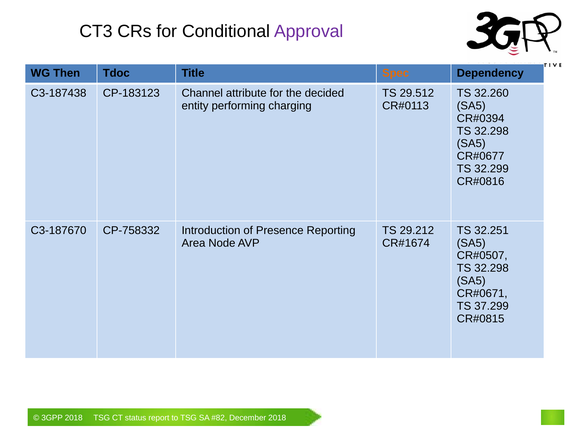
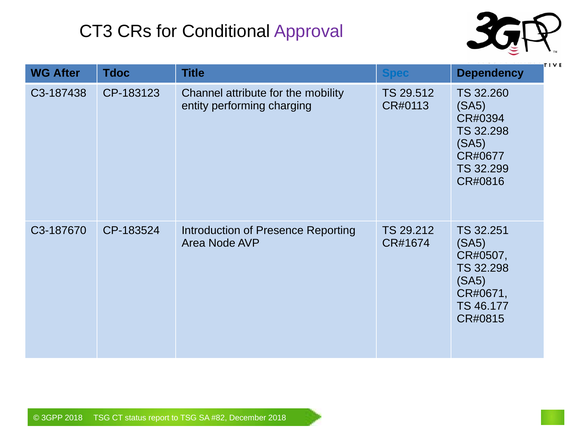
Then: Then -> After (67, 73)
Spec colour: orange -> blue (396, 73)
decided: decided -> mobility (324, 93)
CP-758332: CP-758332 -> CP-183524 (131, 230)
37.299: 37.299 -> 46.177 (491, 306)
